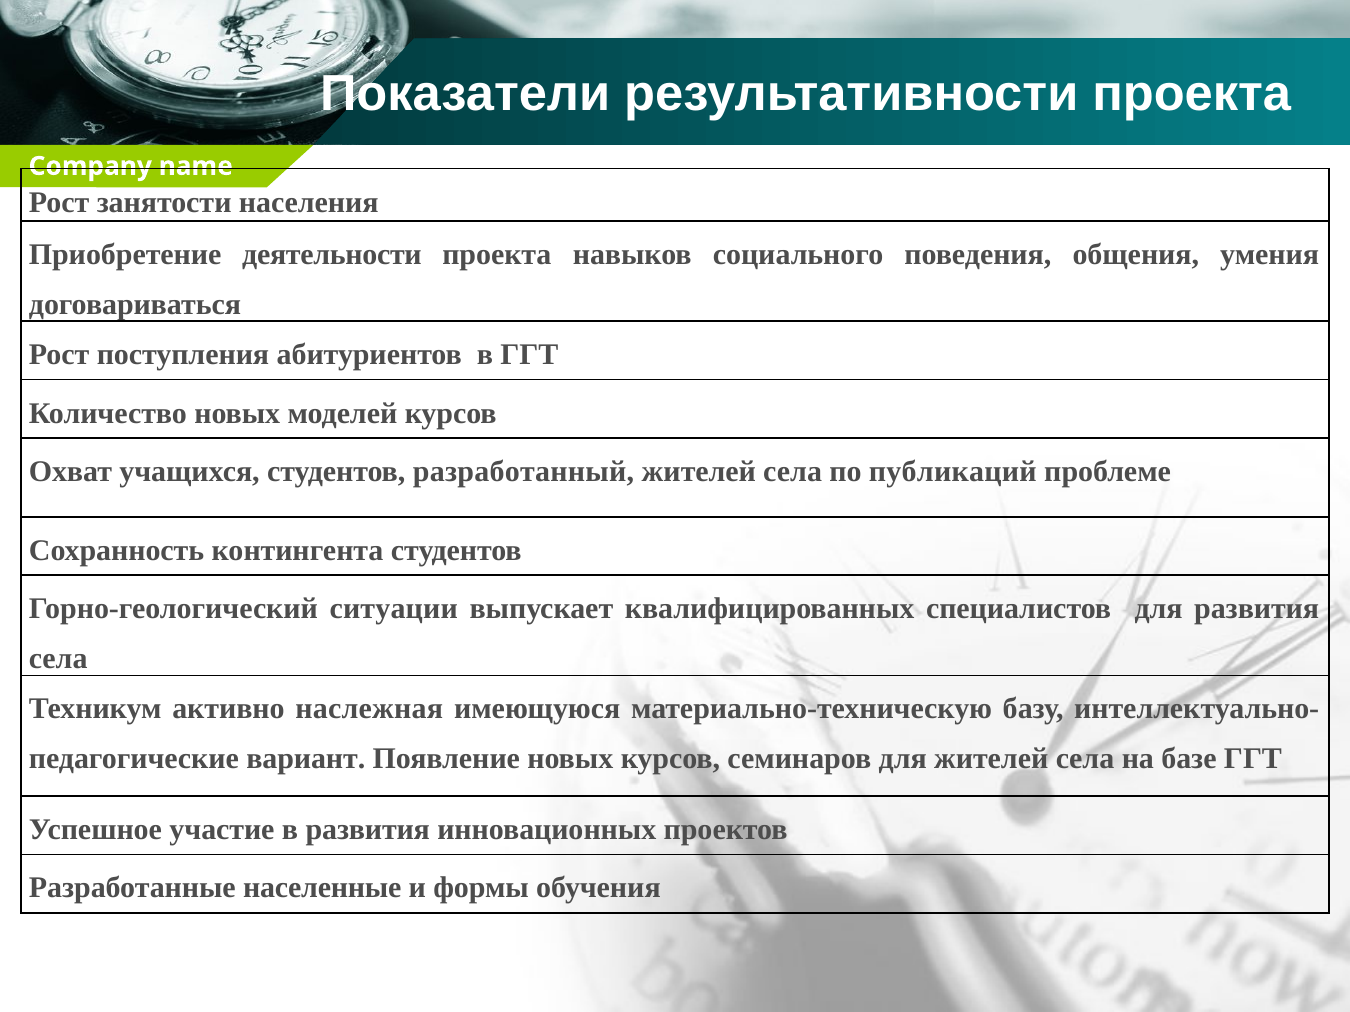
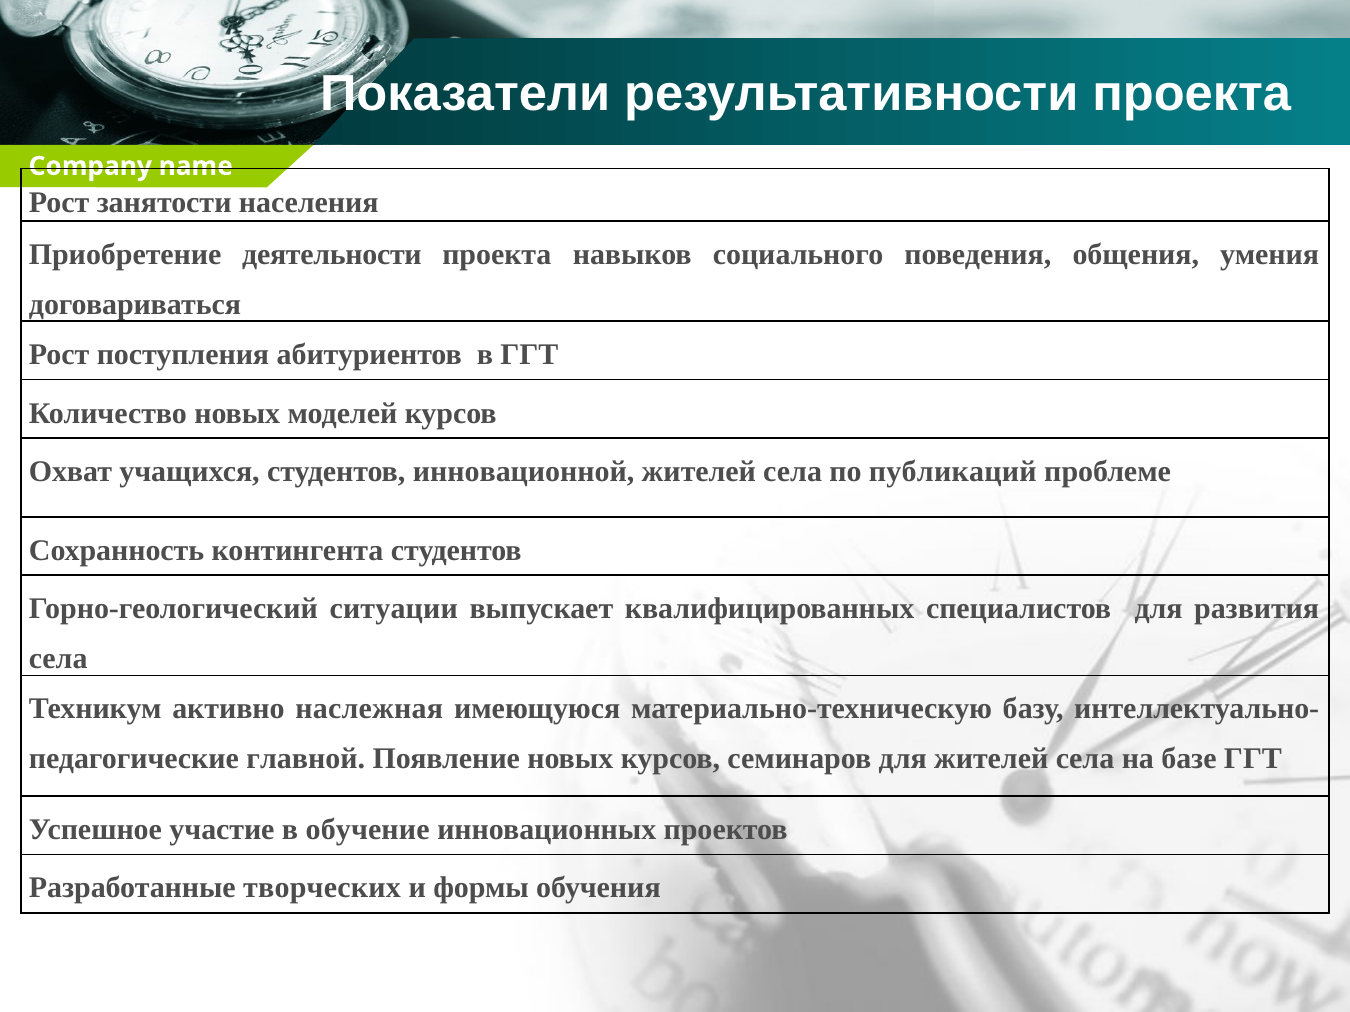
разработанный: разработанный -> инновационной (524, 472)
вариант: вариант -> главной (306, 759)
в развития: развития -> обучение (368, 830)
населенные: населенные -> творческих (322, 888)
